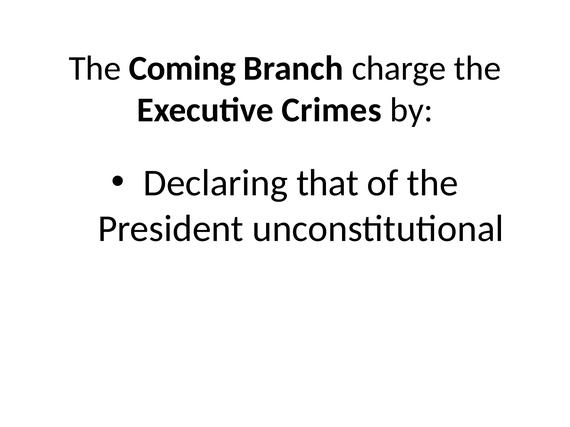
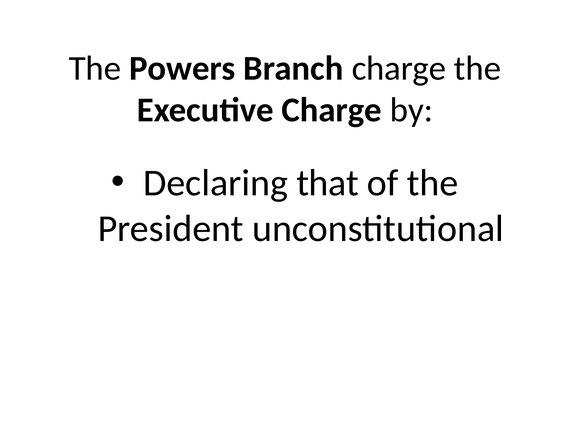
Coming: Coming -> Powers (182, 69)
Executive Crimes: Crimes -> Charge (332, 110)
